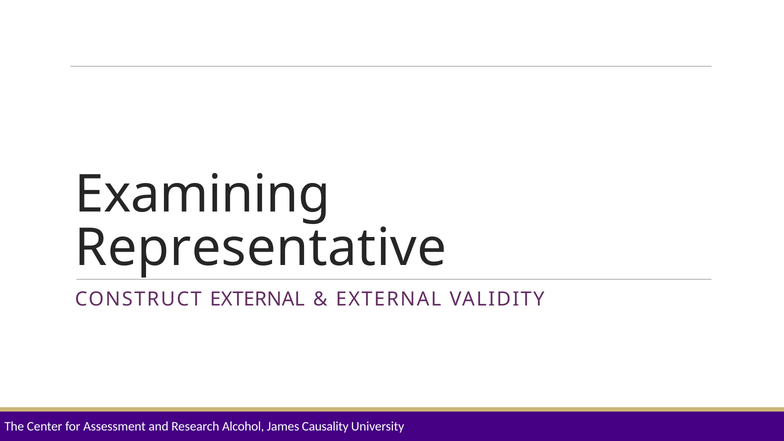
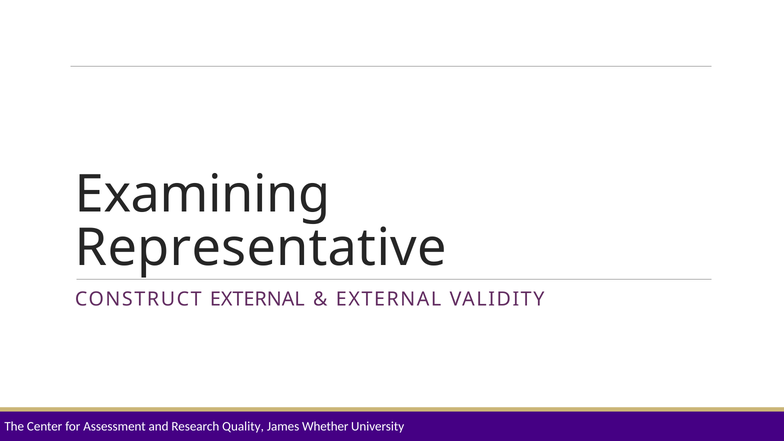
Alcohol: Alcohol -> Quality (243, 426)
Causality: Causality -> Whether (325, 426)
